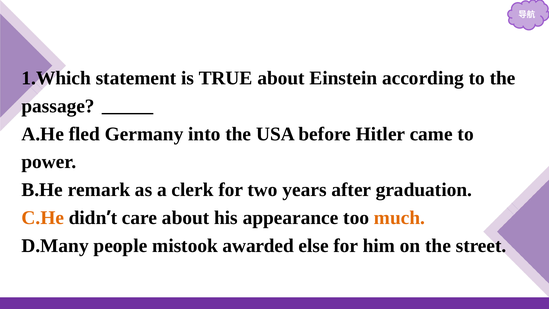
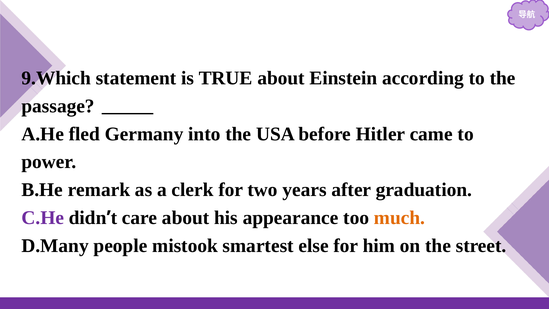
1.Which: 1.Which -> 9.Which (56, 78)
C.He colour: orange -> purple (43, 218)
awarded: awarded -> smartest (258, 245)
